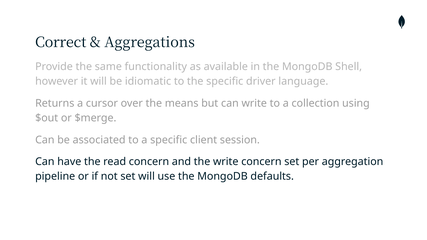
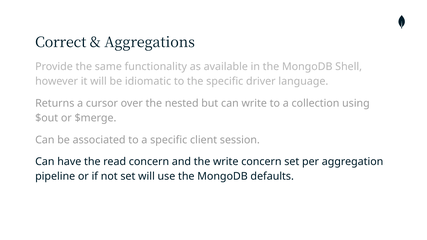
means: means -> nested (182, 103)
